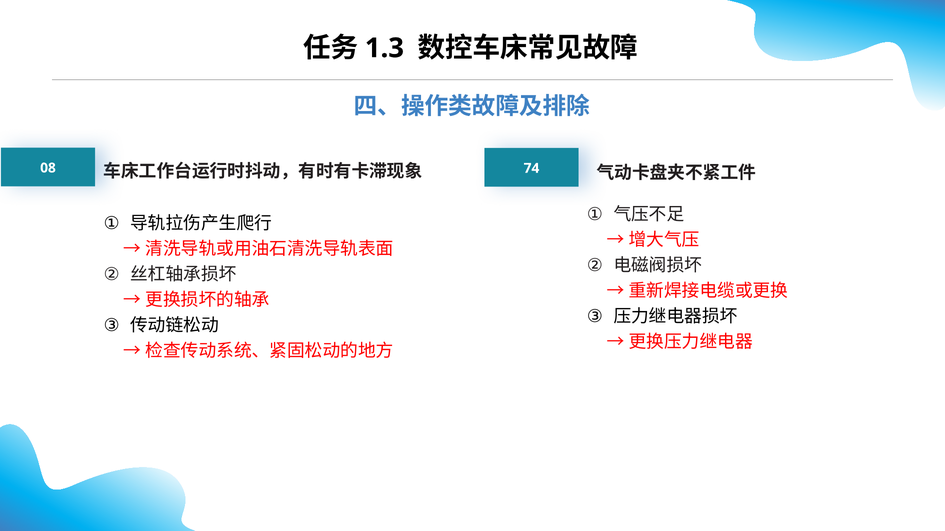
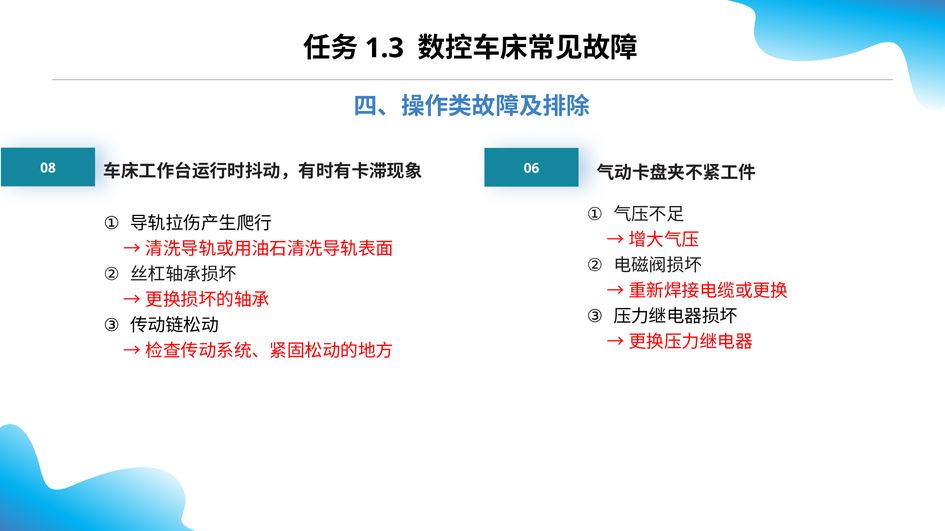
74: 74 -> 06 (531, 168)
